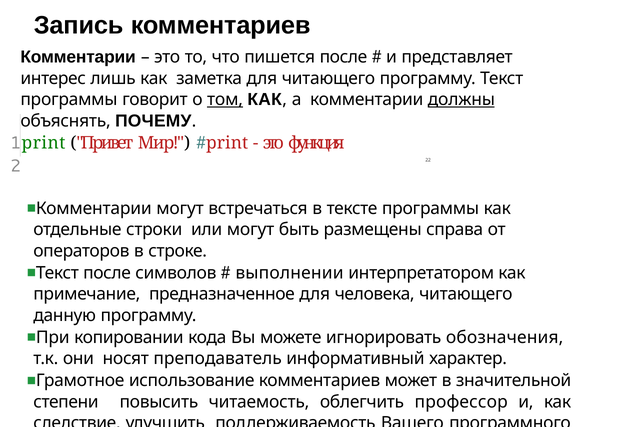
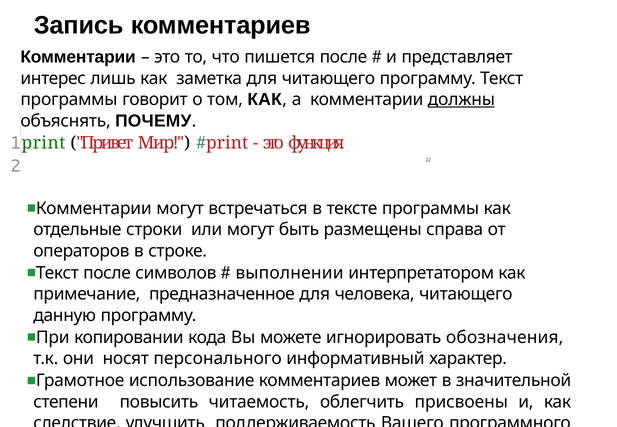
том underline: present -> none (225, 100)
преподаватель: преподаватель -> персонального (218, 359)
профессор: профессор -> присвоены (461, 402)
